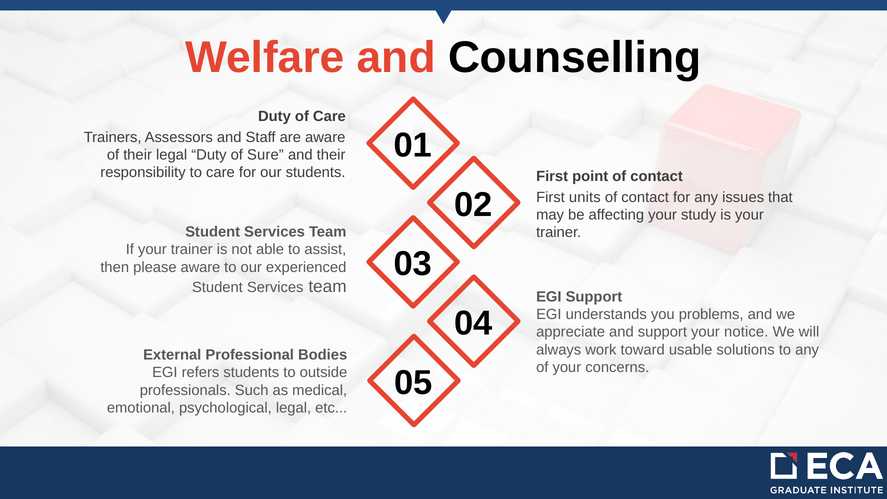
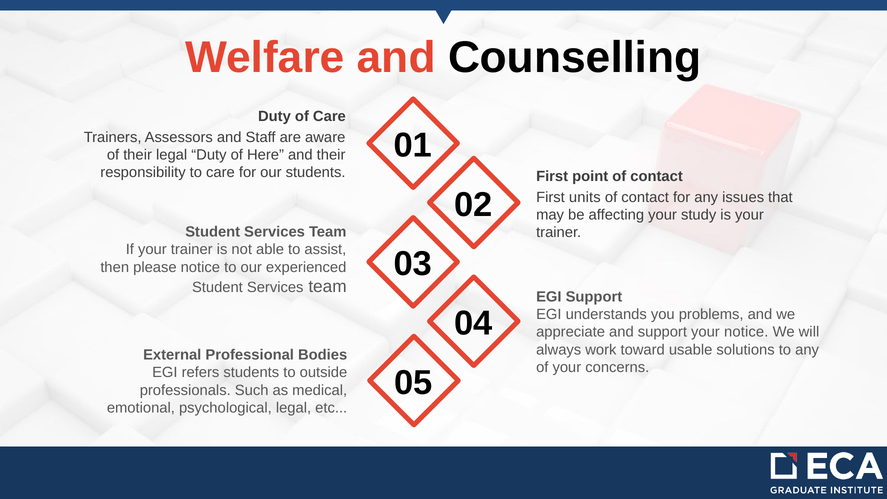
Sure: Sure -> Here (266, 155)
please aware: aware -> notice (200, 267)
